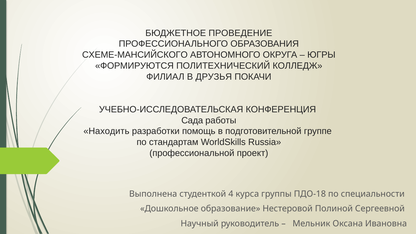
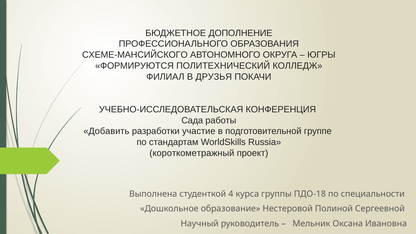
ПРОВЕДЕНИЕ: ПРОВЕДЕНИЕ -> ДОПОЛНЕНИЕ (240, 33)
Находить: Находить -> Добавить (106, 131)
помощь: помощь -> участие (199, 131)
профессиональной: профессиональной -> короткометражный (192, 153)
